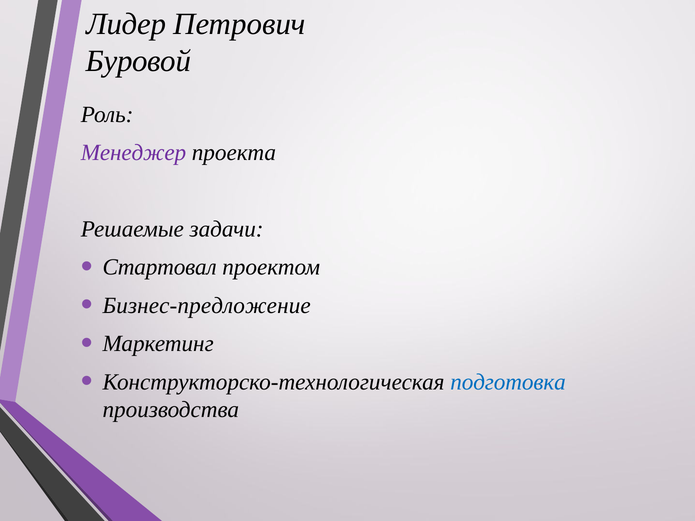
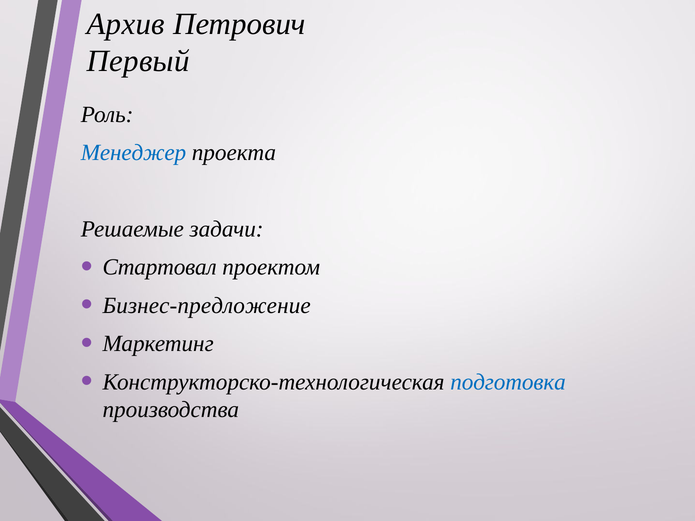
Лидер: Лидер -> Архив (126, 24)
Буровой: Буровой -> Первый (138, 61)
Менеджер colour: purple -> blue (133, 153)
